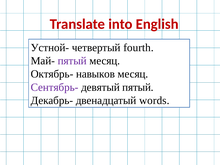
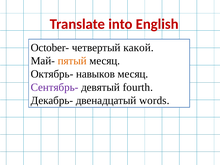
Устной-: Устной- -> October- (50, 48)
fourth: fourth -> какой (138, 48)
пятый colour: purple -> orange (72, 61)
девятый пятый: пятый -> fourth (138, 87)
